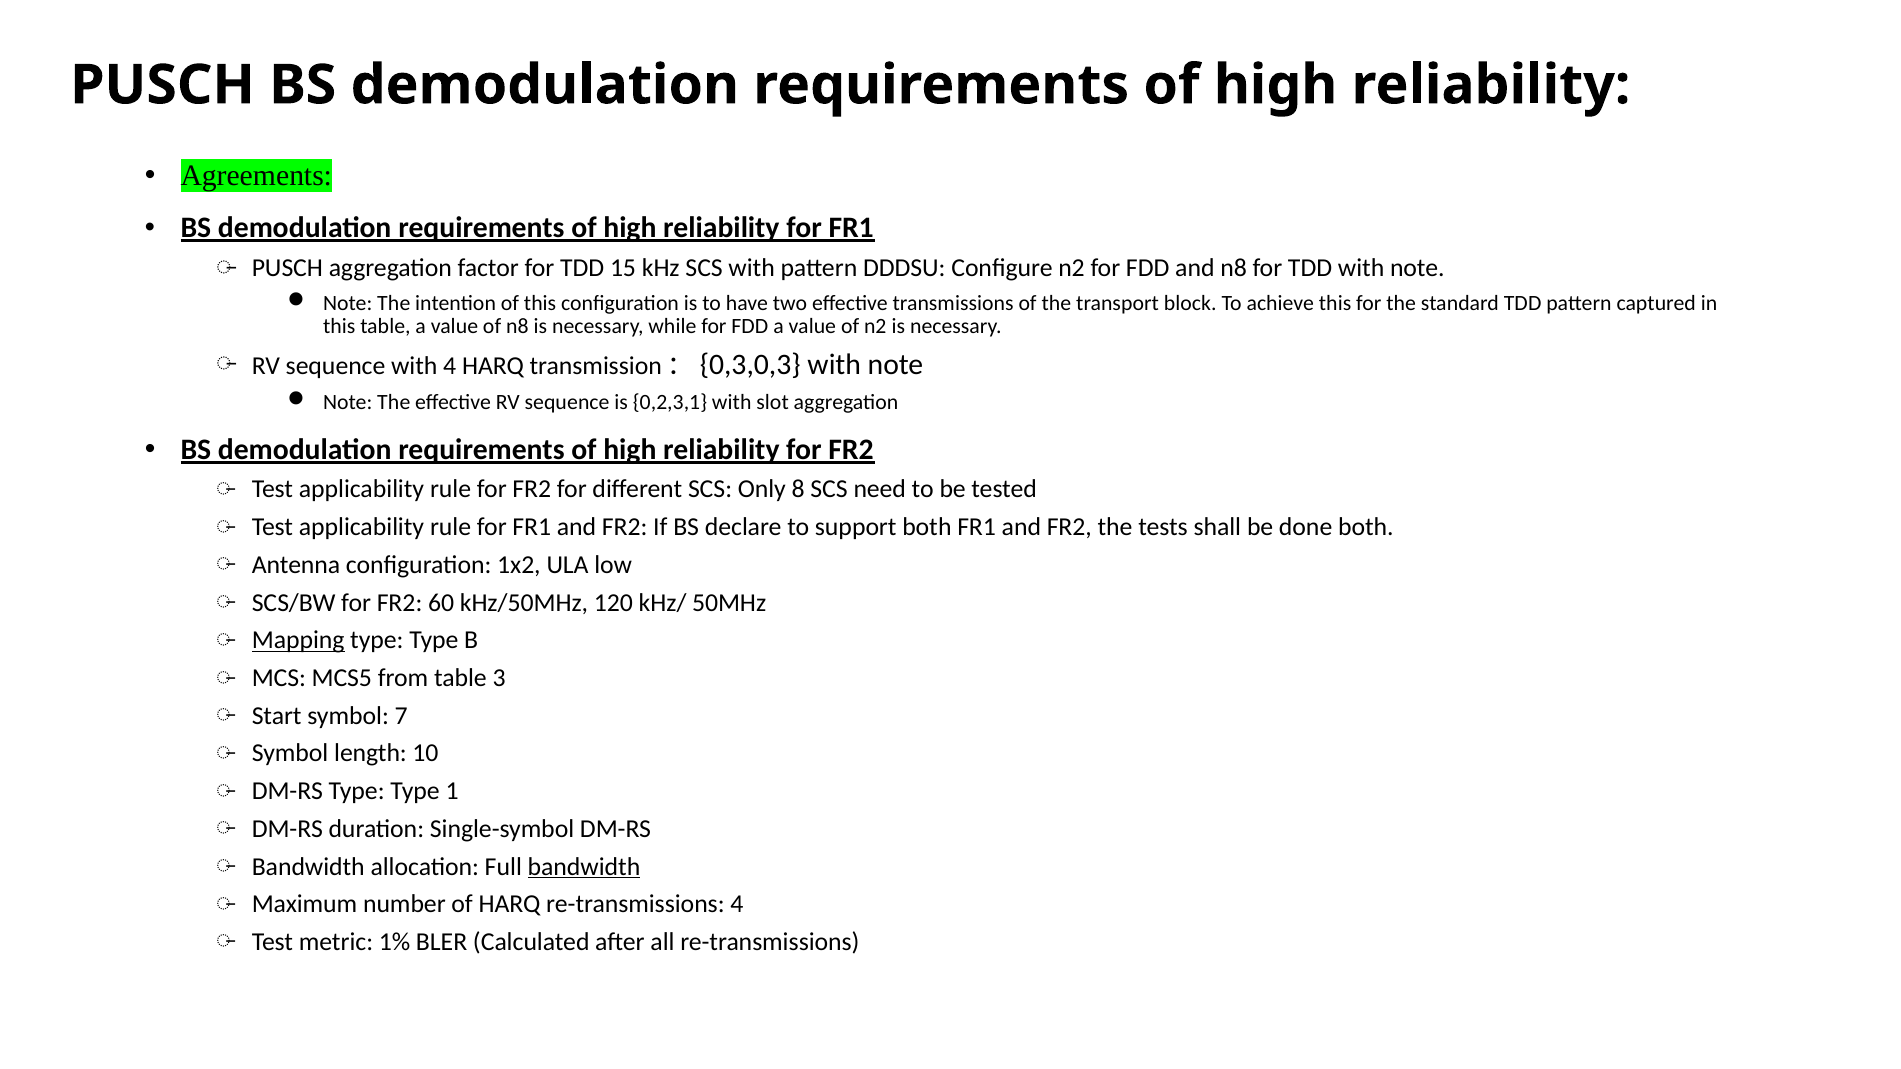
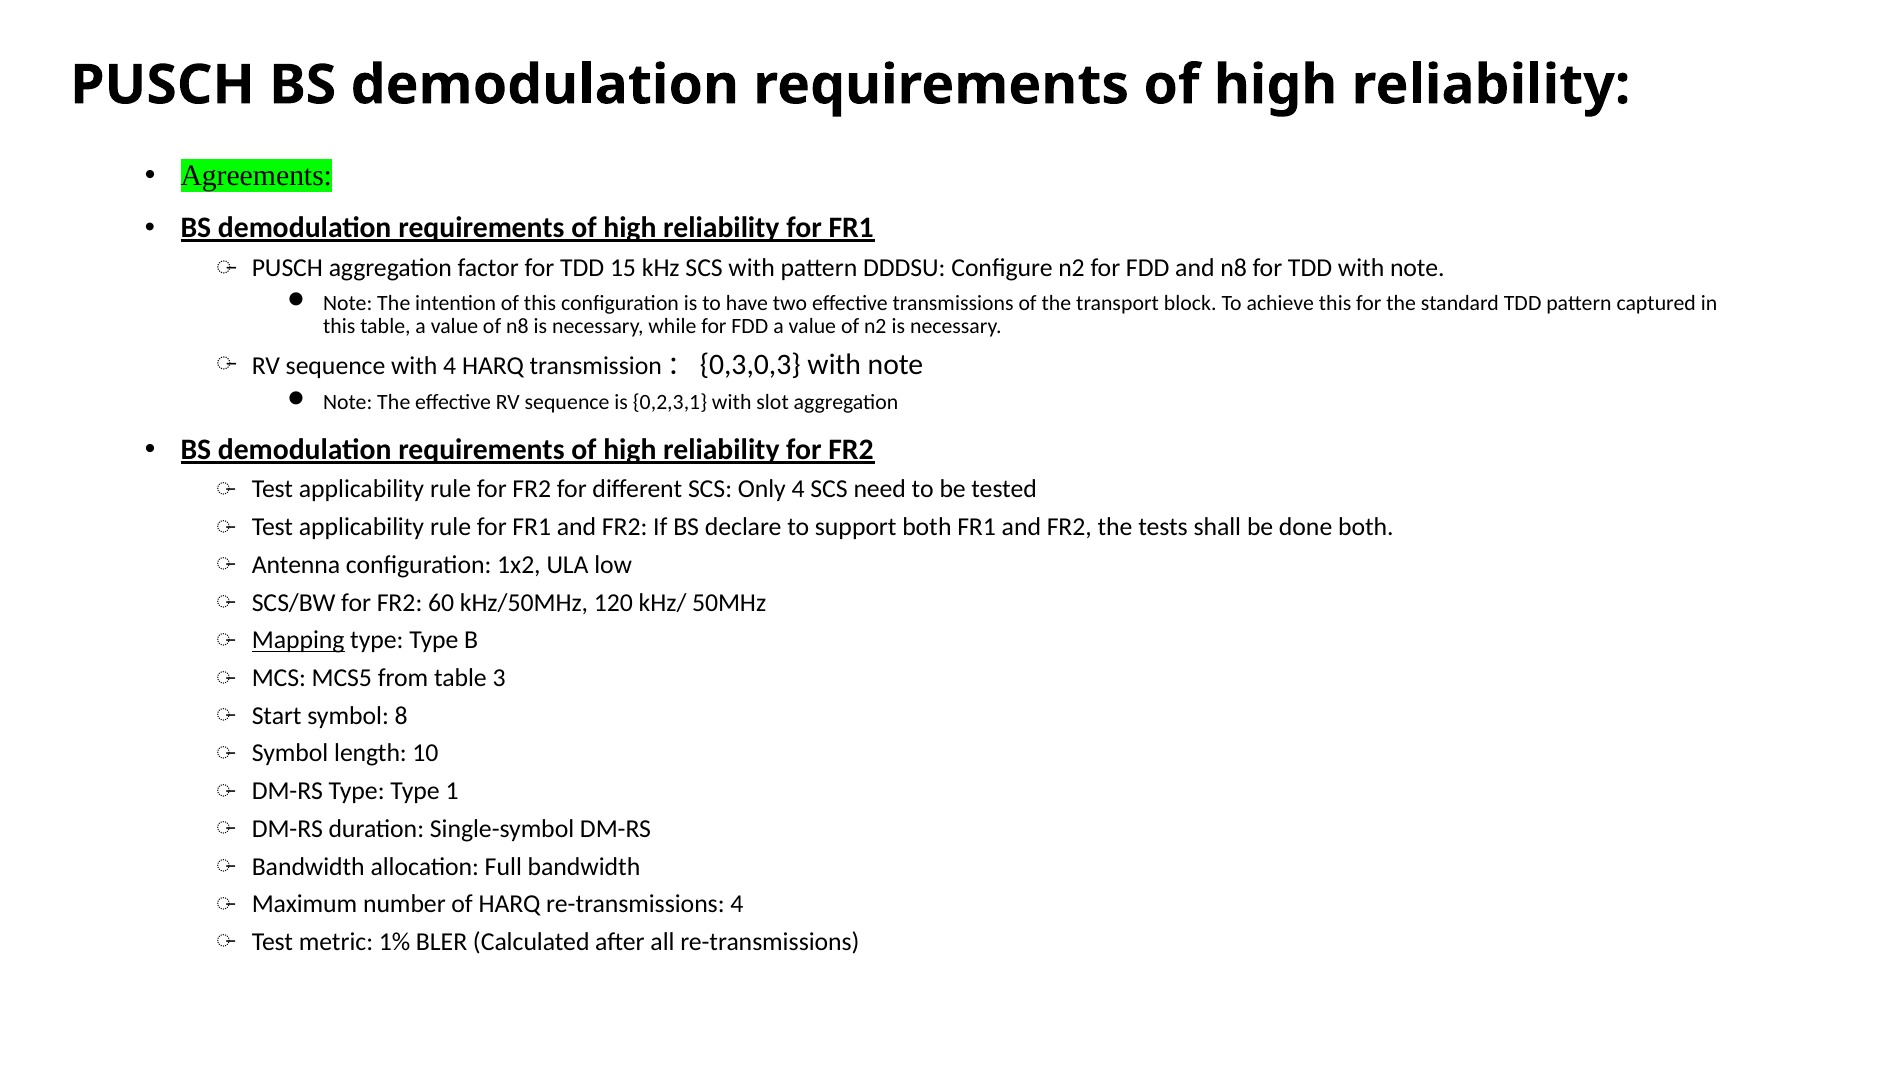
Only 8: 8 -> 4 (798, 490)
7: 7 -> 8 (401, 716)
bandwidth underline: present -> none (584, 867)
